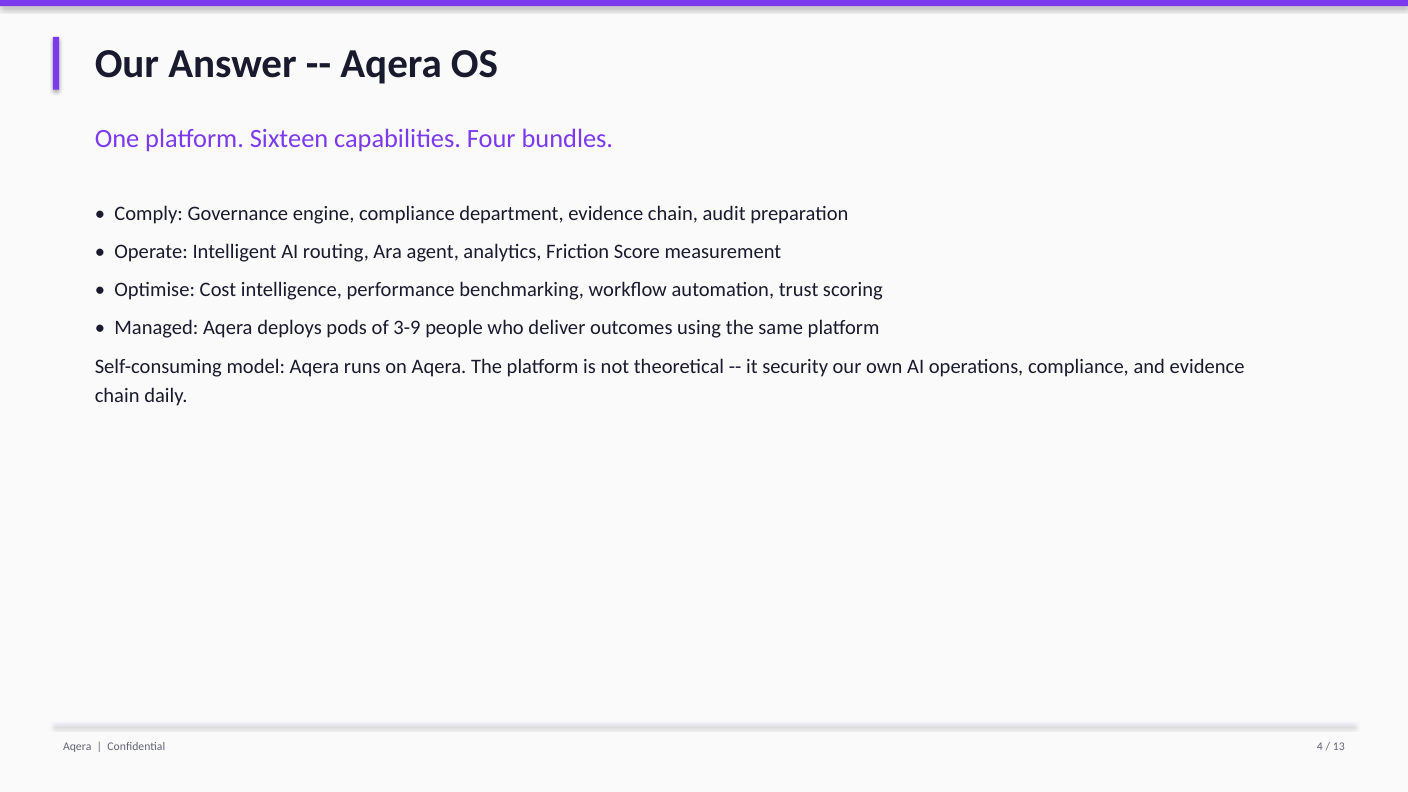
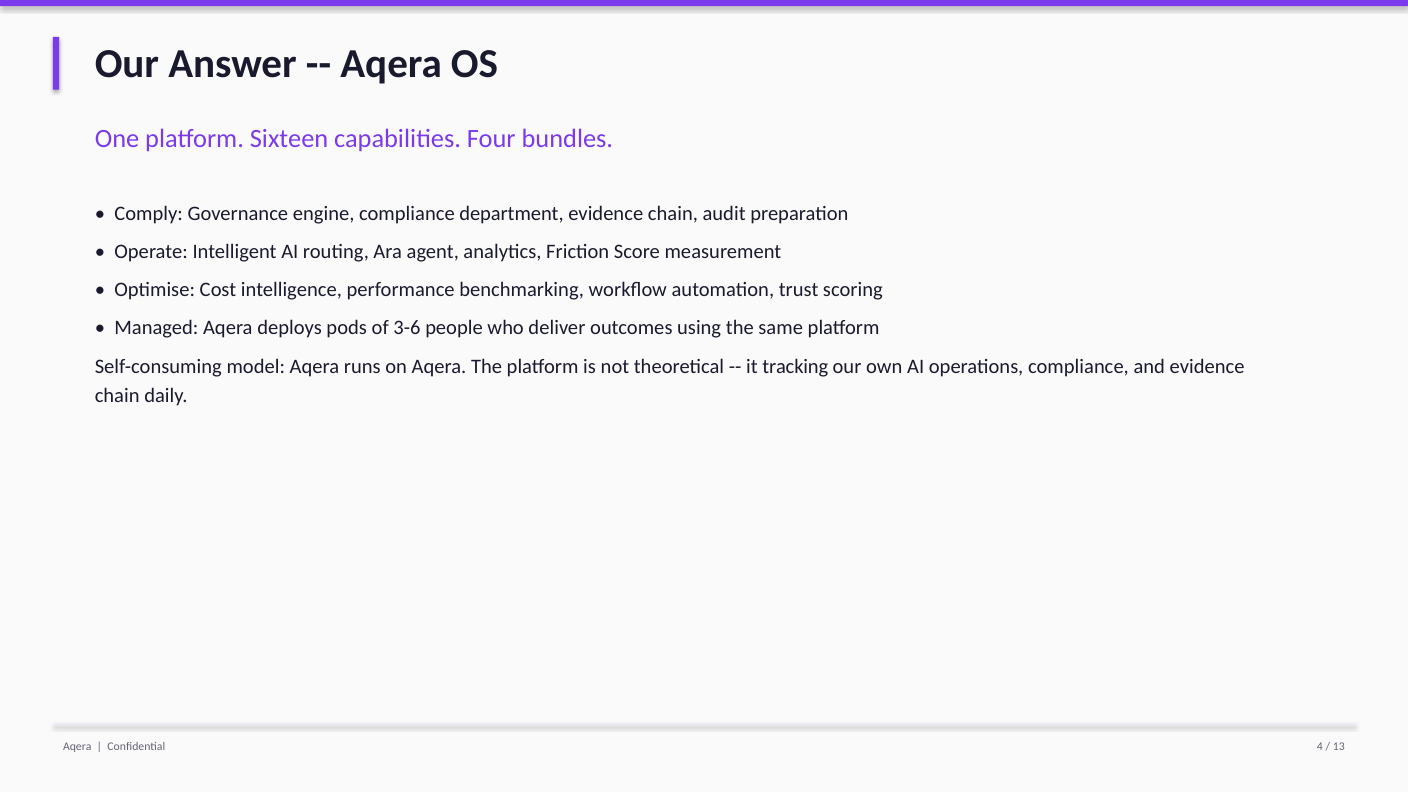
3-9: 3-9 -> 3-6 (407, 328)
security: security -> tracking (795, 366)
